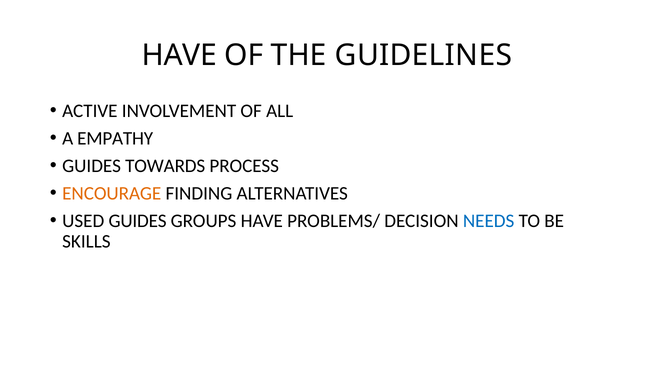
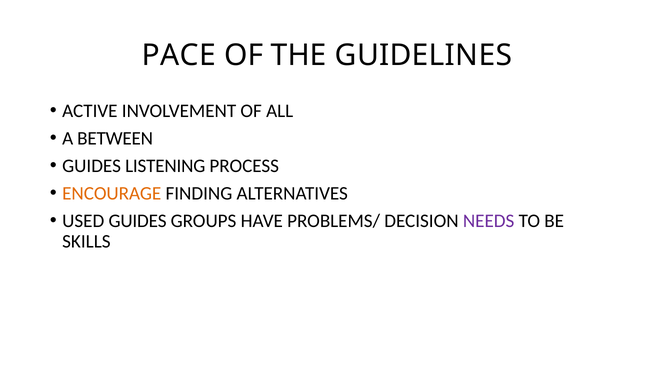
HAVE: HAVE -> PACE (179, 55)
EMPATHY: EMPATHY -> BETWEEN (115, 138)
TOWARDS: TOWARDS -> LISTENING (165, 166)
NEEDS colour: blue -> purple (489, 221)
